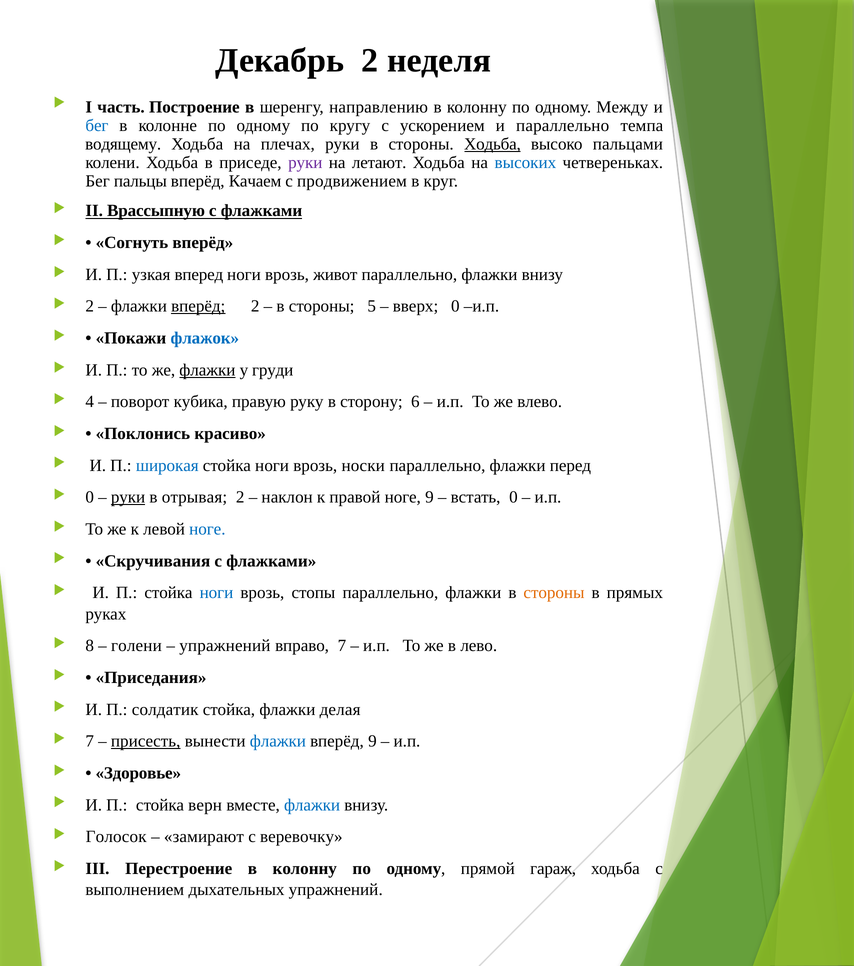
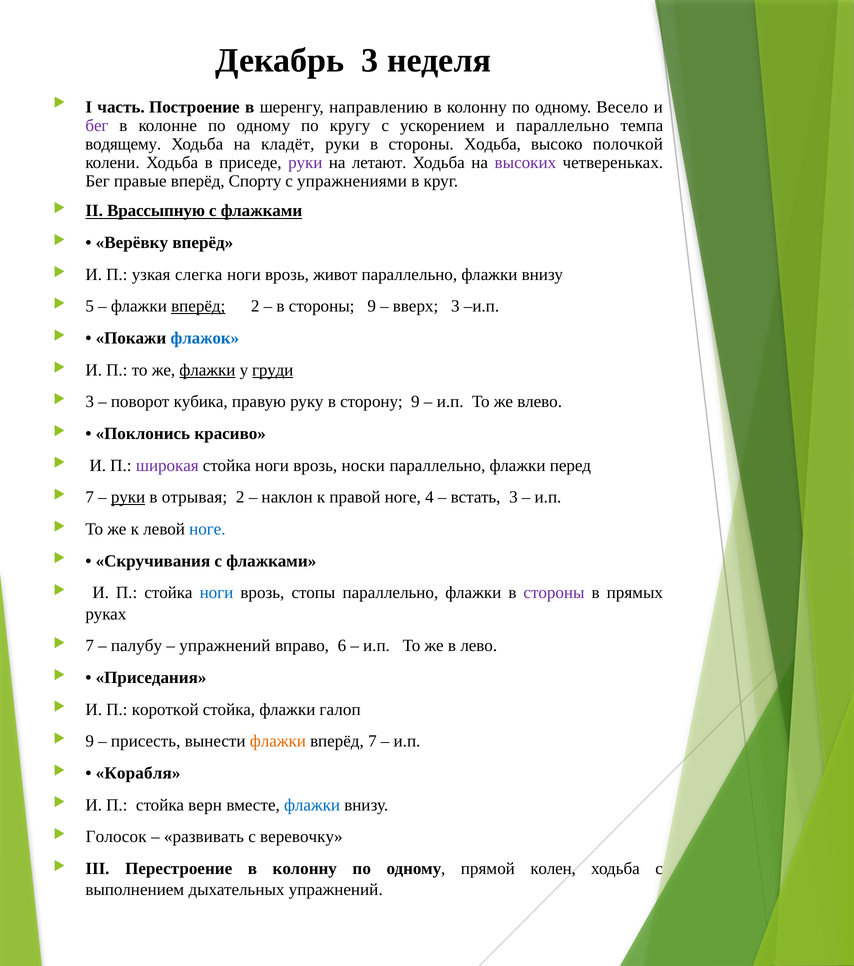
Декабрь 2: 2 -> 3 (370, 61)
Между: Между -> Весело (622, 107)
бег colour: blue -> purple (97, 126)
плечах: плечах -> кладёт (288, 144)
Ходьба underline: present -> none (492, 144)
пальцами: пальцами -> полочкой (628, 144)
высоких colour: blue -> purple (525, 163)
пальцы: пальцы -> правые (140, 181)
Качаем: Качаем -> Спорту (255, 181)
продвижением: продвижением -> упражнениями (352, 181)
Согнуть: Согнуть -> Верёвку (132, 243)
вперед: вперед -> слегка (199, 275)
2: 2 -> 5 (90, 307)
стороны 5: 5 -> 9 (372, 307)
вверх 0: 0 -> 3 (455, 307)
груди underline: none -> present (273, 370)
4: 4 -> 3 (90, 402)
сторону 6: 6 -> 9 (415, 402)
широкая colour: blue -> purple (167, 466)
0: 0 -> 7 (90, 498)
ноге 9: 9 -> 4 (430, 498)
встать 0: 0 -> 3 (513, 498)
стороны colour: orange -> purple (554, 593)
8: 8 -> 7 (90, 646)
голени: голени -> палубу (136, 646)
вправо 7: 7 -> 6 (342, 646)
солдатик: солдатик -> короткой (165, 710)
делая: делая -> галоп (340, 710)
7: 7 -> 9 (90, 742)
присесть underline: present -> none (146, 742)
флажки colour: blue -> orange (278, 742)
вперёд 9: 9 -> 7 (372, 742)
Здоровье: Здоровье -> Корабля (138, 774)
замирают: замирают -> развивать (204, 837)
гараж: гараж -> колен (553, 869)
